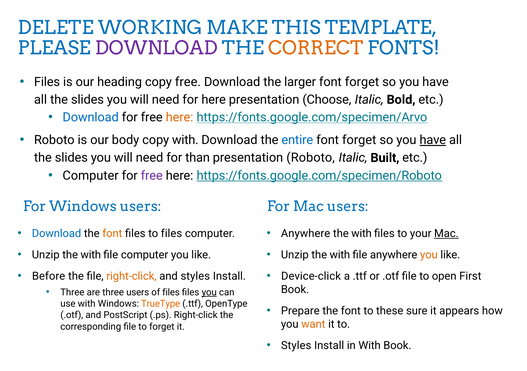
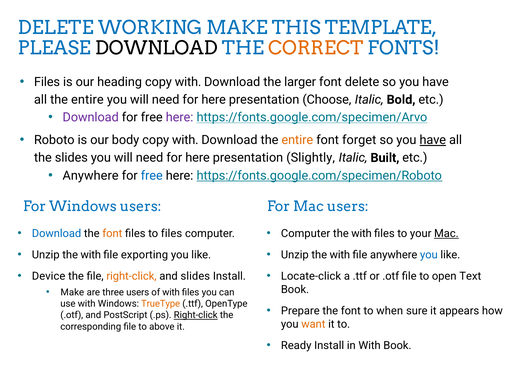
DOWNLOAD colour: purple -> black (156, 48)
heading copy free: free -> with (188, 82)
forget: forget -> delete (362, 82)
slides: slides -> entire (87, 99)
Download colour: blue -> purple (91, 117)
here colour: orange -> purple (180, 117)
entire colour: blue -> orange (297, 140)
than: than -> here (198, 158)
presentation Roboto: Roboto -> Slightly (311, 158)
Computer: Computer -> Anywhere (91, 175)
free colour: purple -> blue (152, 175)
Anywhere: Anywhere -> Computer (306, 233)
file computer: computer -> exporting (145, 254)
you colour: orange -> blue (429, 254)
Before: Before -> Device (49, 276)
and styles: styles -> slides (195, 276)
Device-click: Device-click -> Locate-click (311, 276)
First: First -> Text (470, 276)
Three: Three -> Make (72, 292)
of files: files -> with (171, 292)
you underline: present -> none (209, 292)
these: these -> when (390, 310)
Right-click underline: none -> present (196, 315)
to forget: forget -> above (162, 326)
Styles: Styles -> Ready (296, 345)
